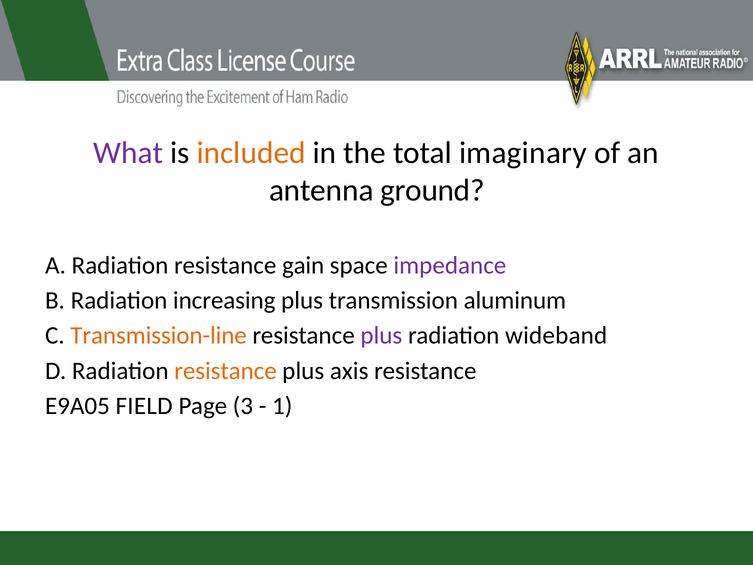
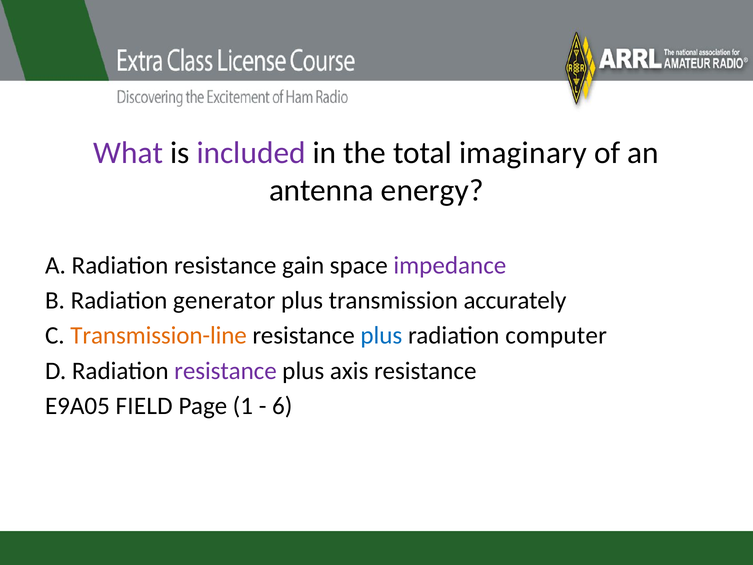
included colour: orange -> purple (251, 153)
ground: ground -> energy (432, 190)
increasing: increasing -> generator (224, 300)
aluminum: aluminum -> accurately (515, 300)
plus colour: purple -> blue (381, 336)
wideband: wideband -> computer (556, 336)
resistance colour: orange -> purple (225, 371)
3: 3 -> 1 (243, 406)
1: 1 -> 6 (282, 406)
